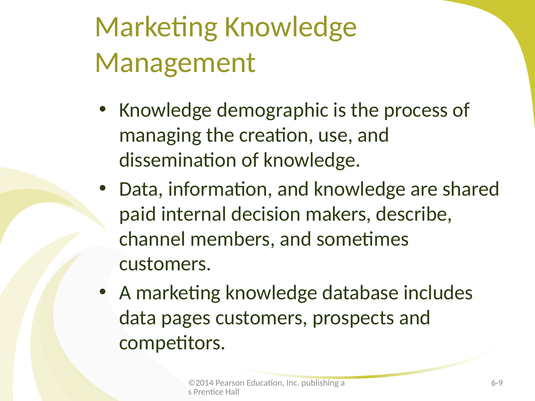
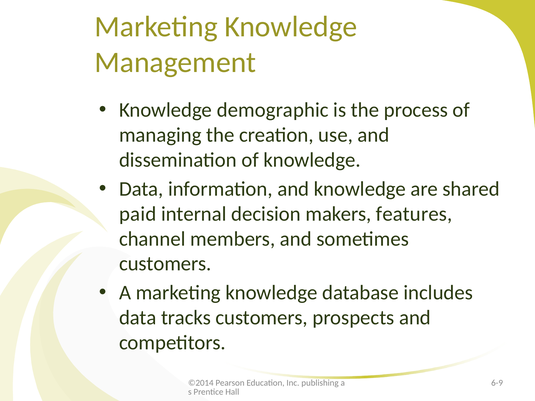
describe: describe -> features (414, 214)
pages: pages -> tracks (186, 318)
